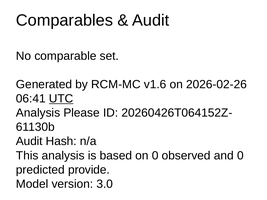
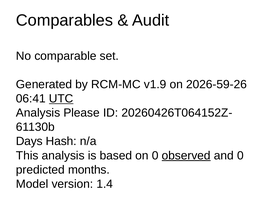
v1.6: v1.6 -> v1.9 (155, 84)
2026-02-26: 2026-02-26 -> 2026-59-26 (217, 84)
Audit: Audit -> Days (29, 141)
observed underline: none -> present (186, 156)
provide: provide -> months (89, 170)
3.0: 3.0 -> 1.4 (105, 184)
